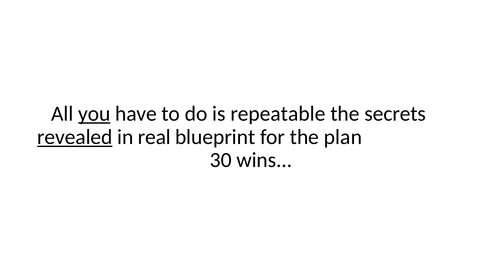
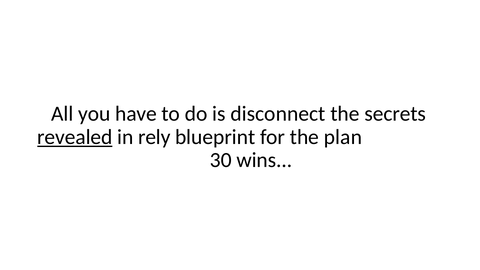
you underline: present -> none (94, 114)
repeatable: repeatable -> disconnect (278, 114)
real: real -> rely (154, 137)
